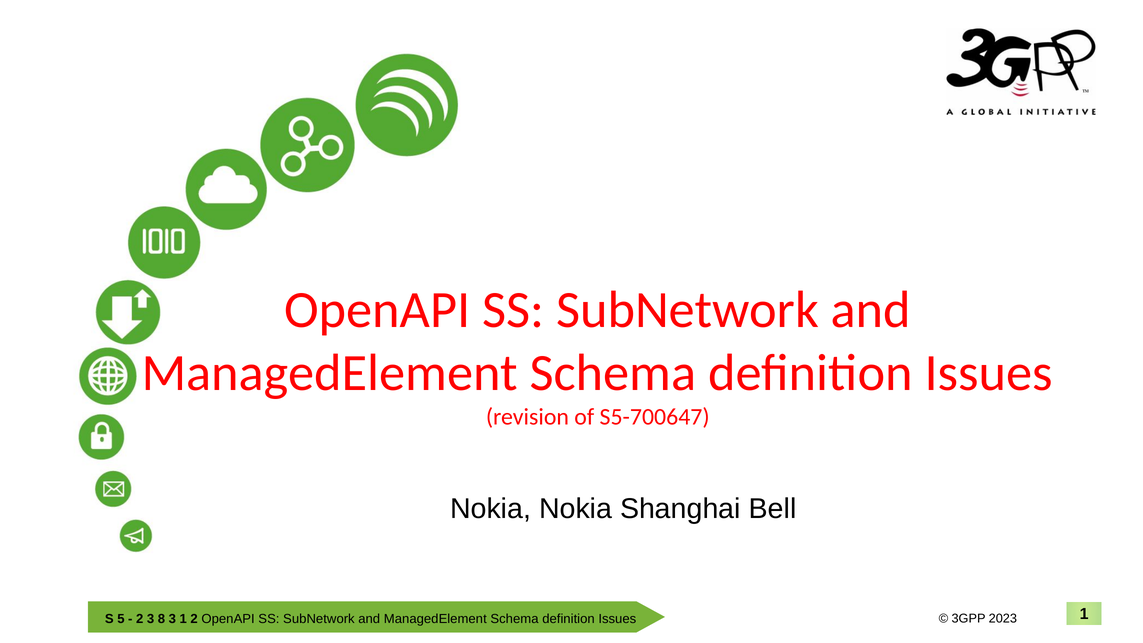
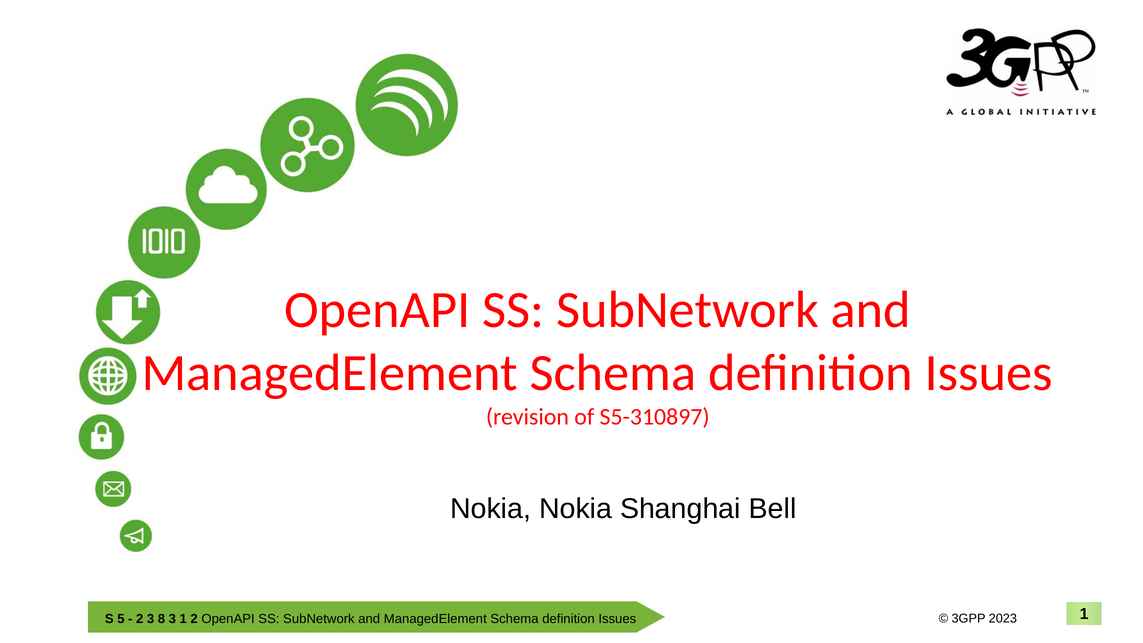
S5-700647: S5-700647 -> S5-310897 (655, 417)
